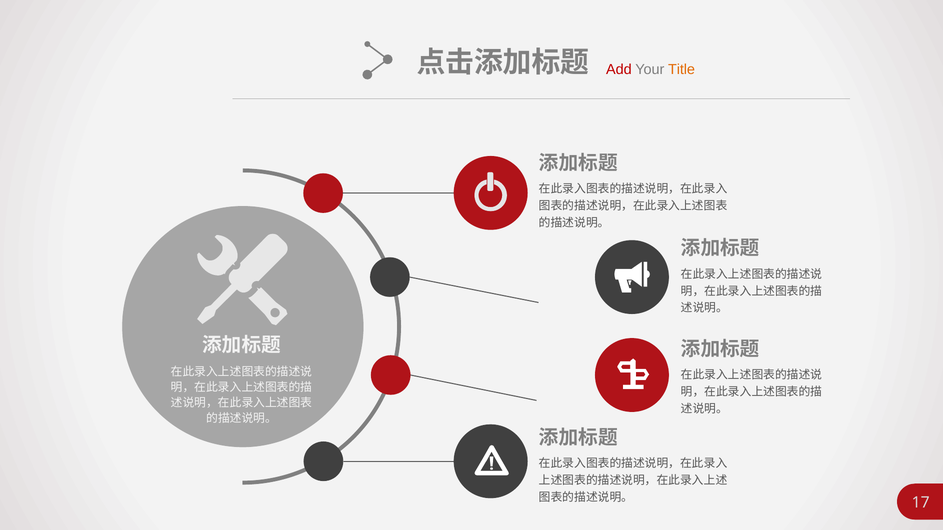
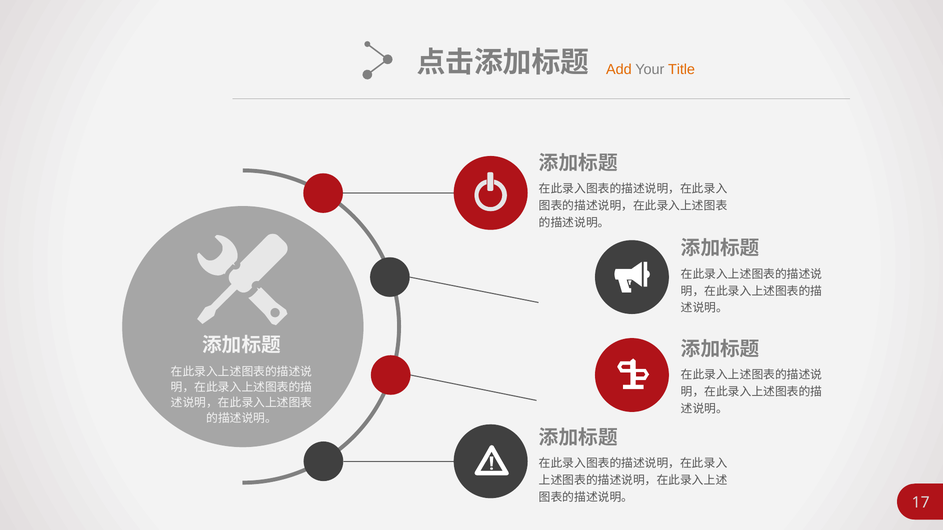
Add colour: red -> orange (619, 70)
